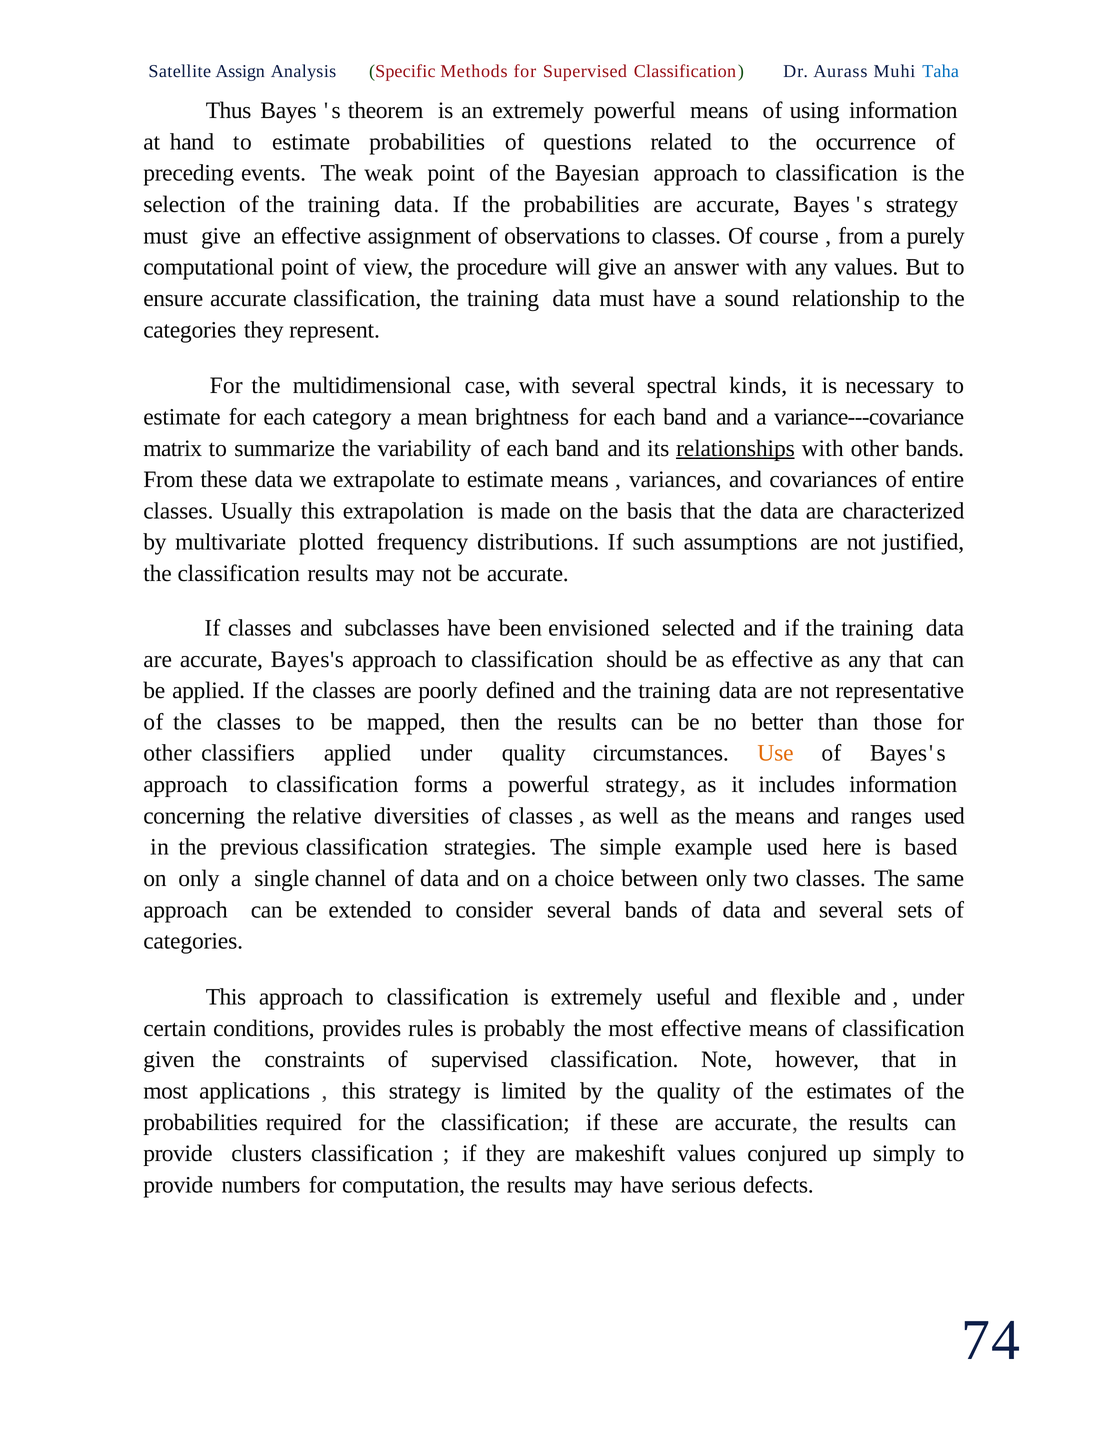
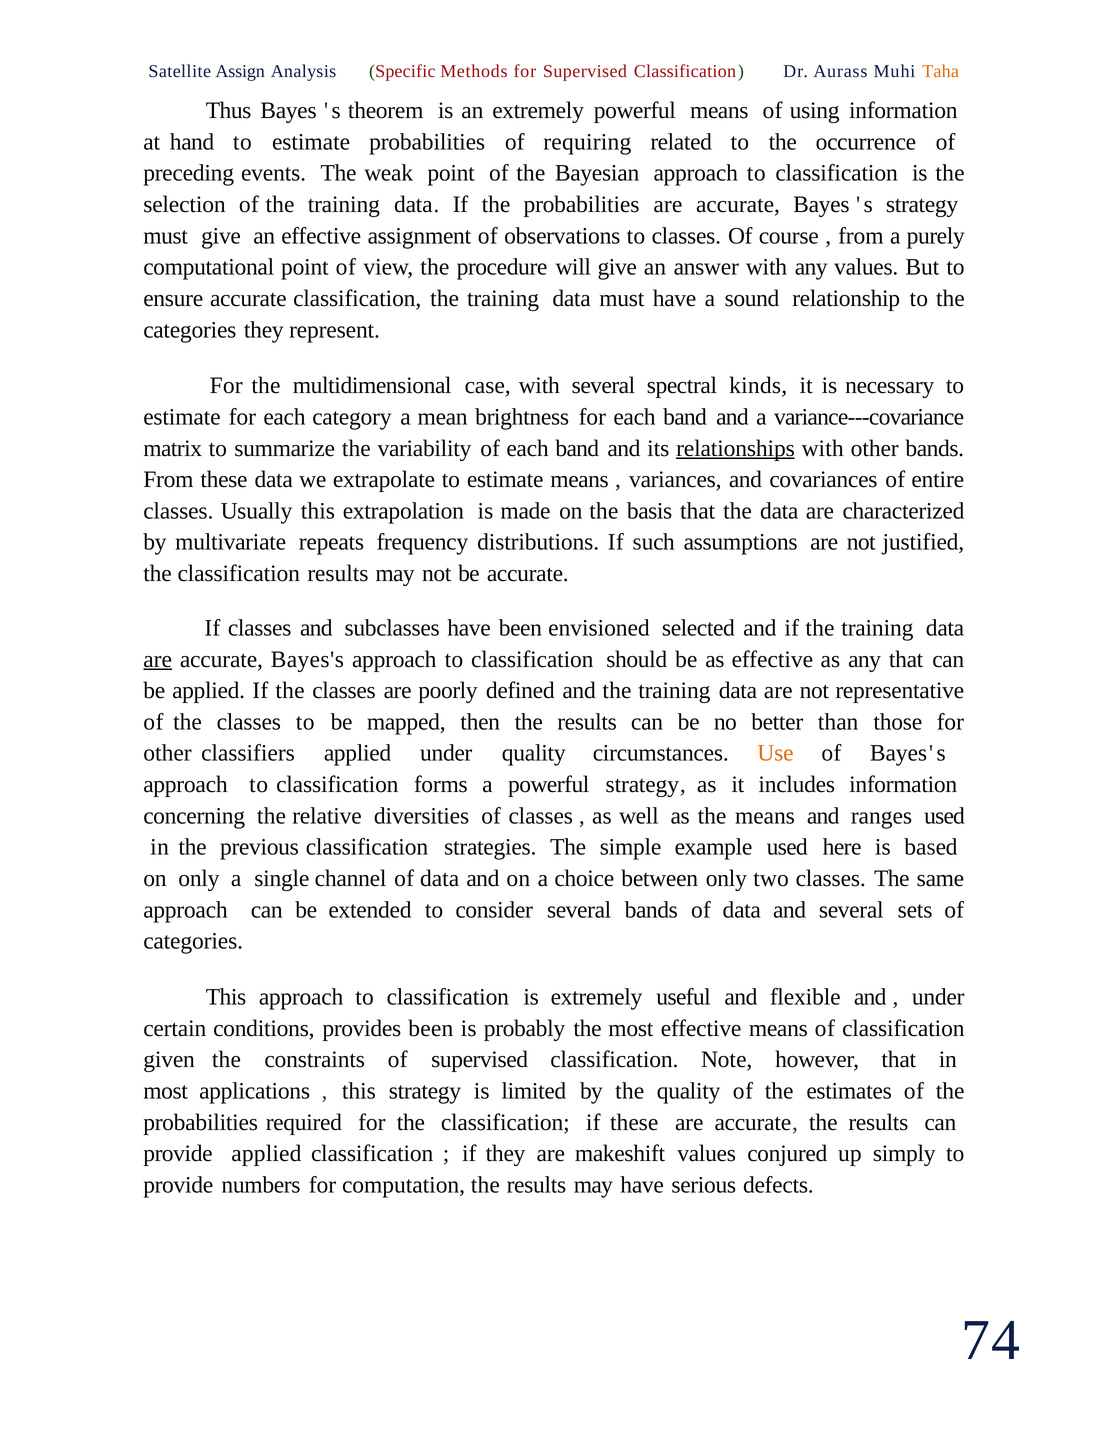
Taha colour: blue -> orange (941, 72)
questions: questions -> requiring (587, 142)
plotted: plotted -> repeats (331, 542)
are underline: none -> present (158, 660)
provides rules: rules -> been (431, 1029)
provide clusters: clusters -> applied (266, 1154)
